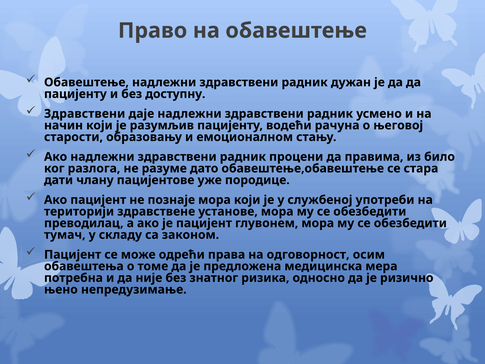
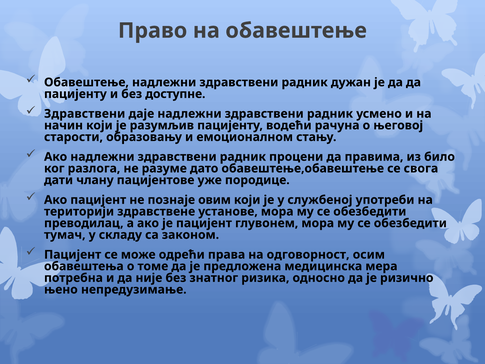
доступну: доступну -> доступне (175, 94)
стара: стара -> свога (421, 168)
познаје мора: мора -> овим (215, 200)
